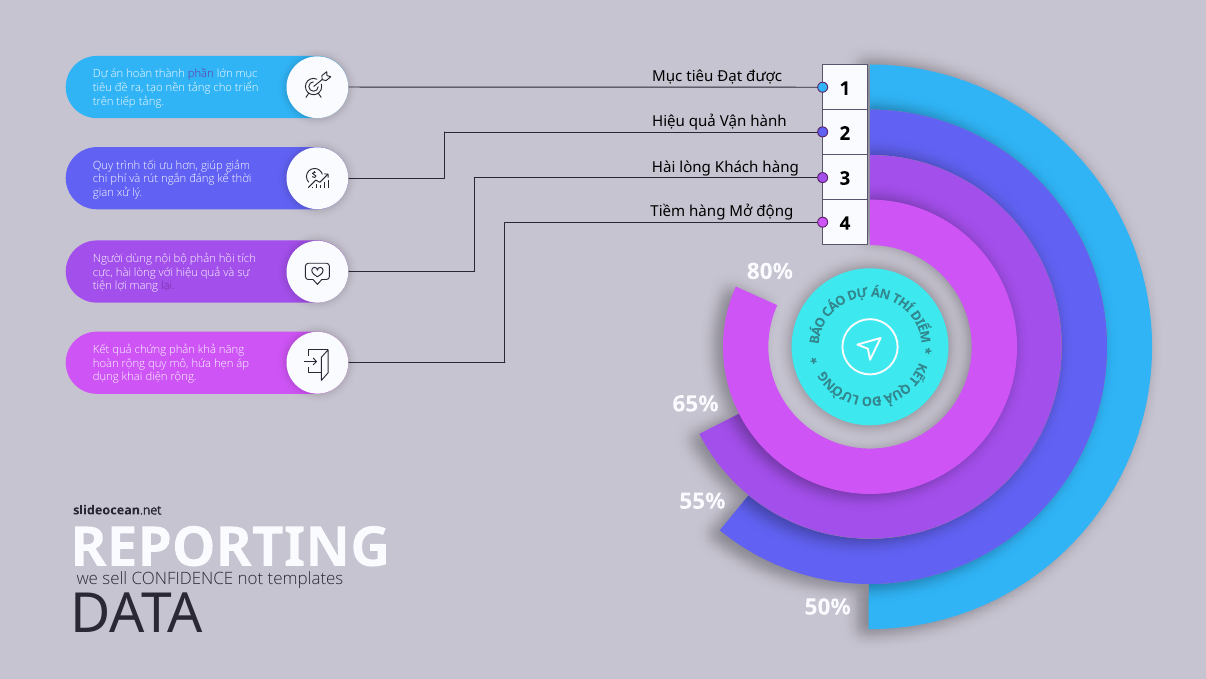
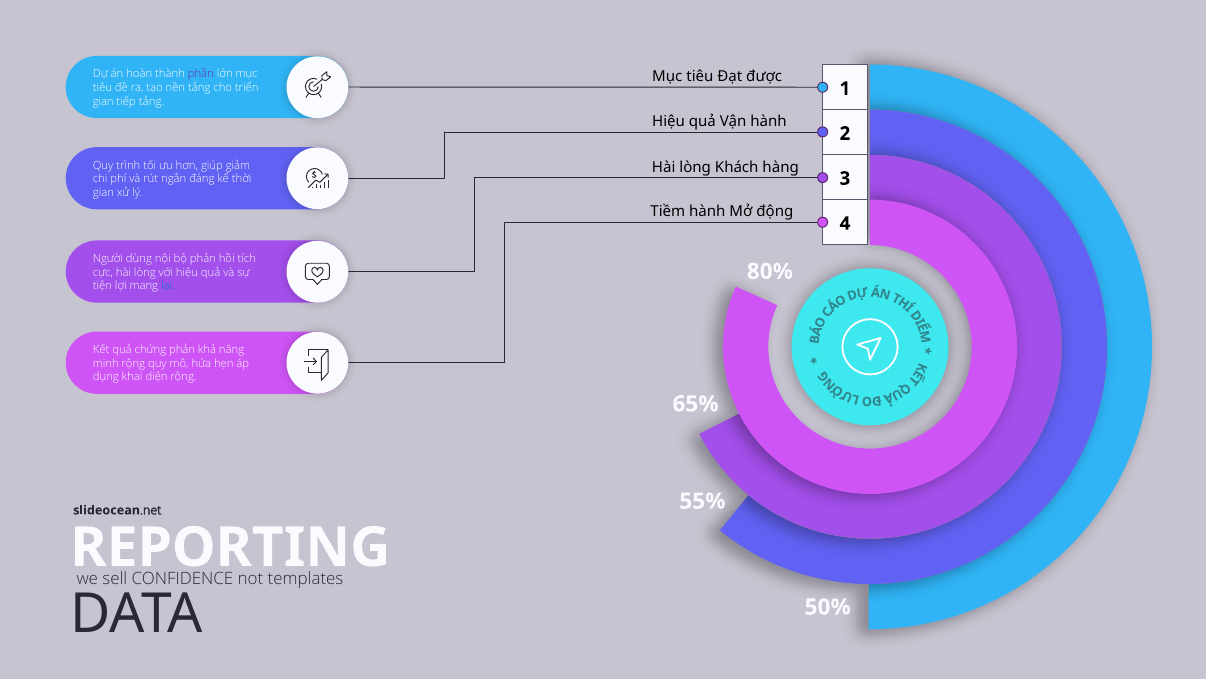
trên: trên -> gian (103, 101)
Tiềm hàng: hàng -> hành (707, 212)
lại colour: purple -> blue (168, 286)
hoàn: hoàn -> minh (106, 363)
